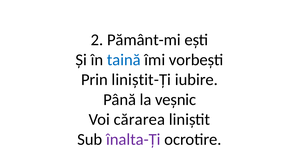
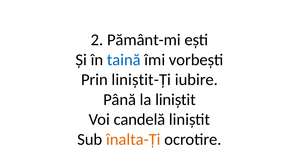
la veșnic: veșnic -> liniștit (176, 100)
cărarea: cărarea -> candelă (139, 120)
înalta-Ți colour: purple -> orange (133, 140)
